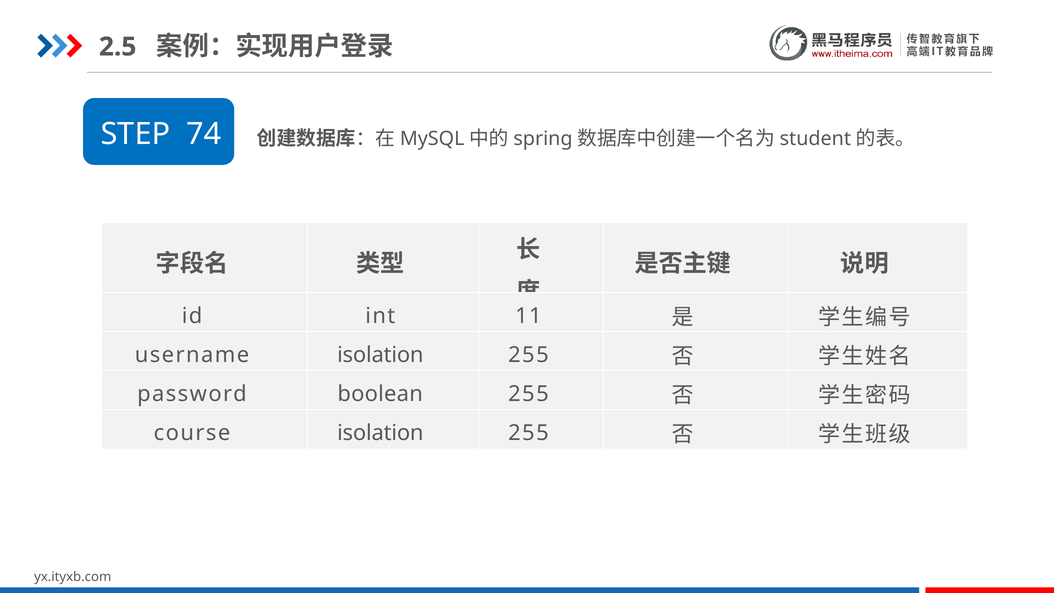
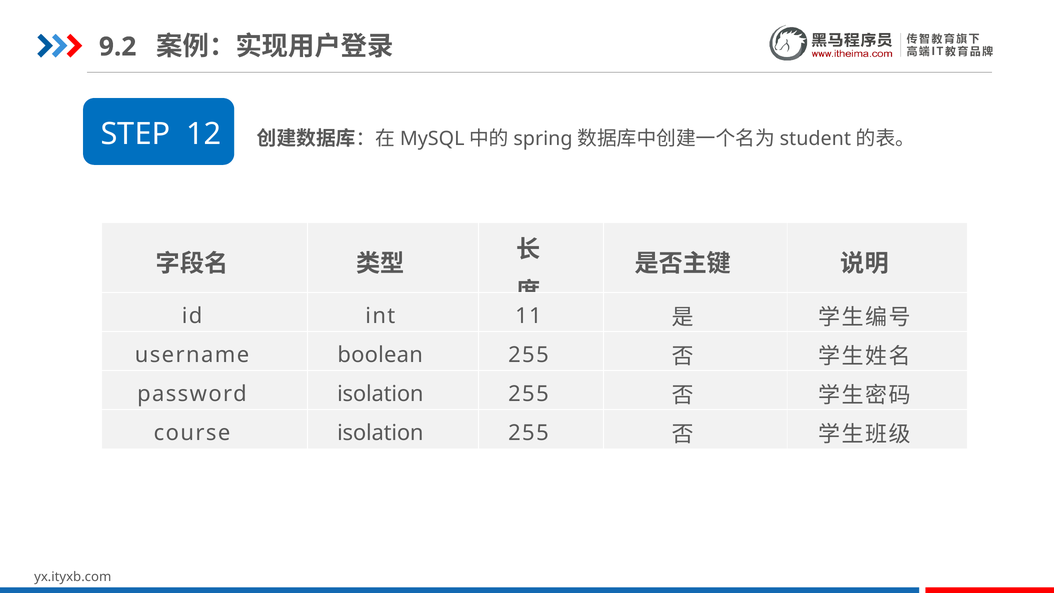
2.5: 2.5 -> 9.2 (118, 47)
74: 74 -> 12 (204, 134)
username isolation: isolation -> boolean (380, 355)
password boolean: boolean -> isolation (380, 394)
